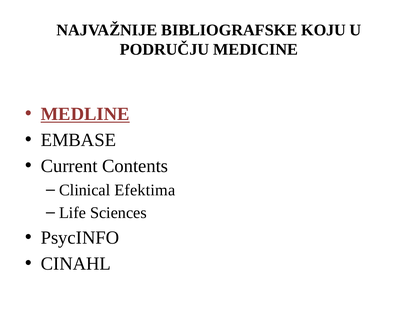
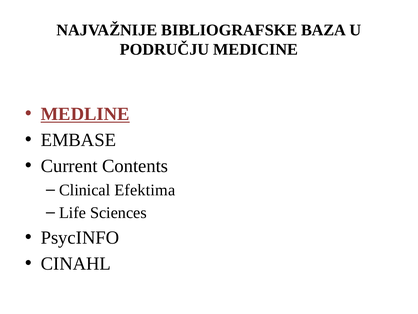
KOJU: KOJU -> BAZA (324, 30)
